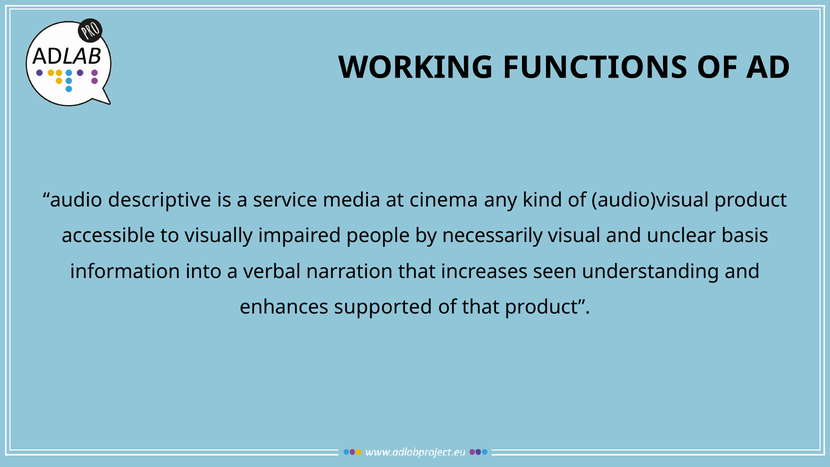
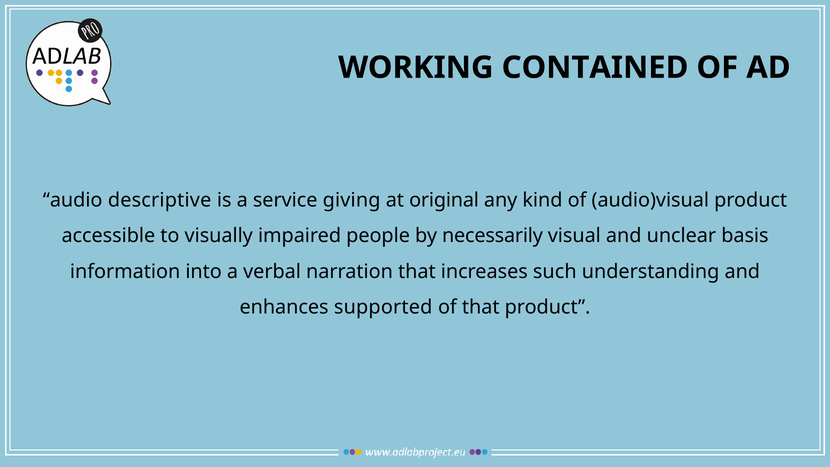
FUNCTIONS: FUNCTIONS -> CONTAINED (595, 68)
media: media -> giving (352, 200)
cinema: cinema -> original (444, 200)
seen: seen -> such (555, 271)
